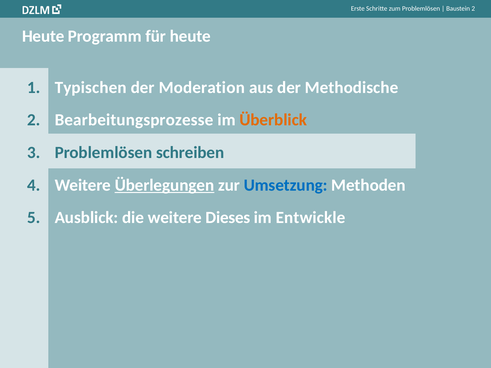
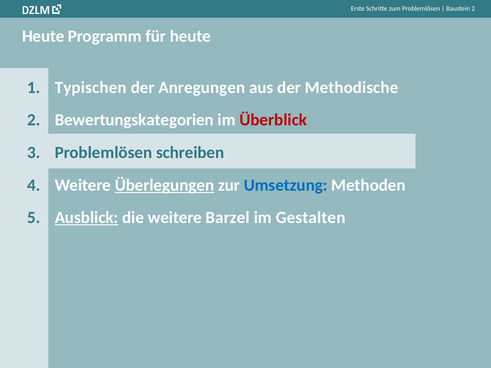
Moderation: Moderation -> Anregungen (202, 88)
Bearbeitungsprozesse: Bearbeitungsprozesse -> Bewertungskategorien (134, 120)
Überblick colour: orange -> red (273, 120)
Ausblick underline: none -> present (86, 218)
Dieses: Dieses -> Barzel (228, 218)
Entwickle: Entwickle -> Gestalten (311, 218)
